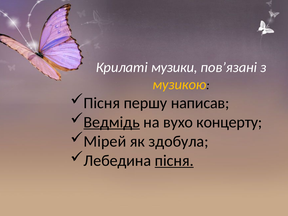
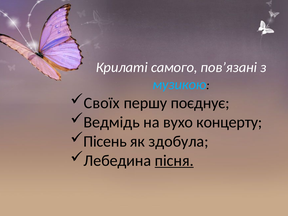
музики: музики -> самого (174, 67)
музикою colour: yellow -> light blue (179, 85)
Пісня: Пісня -> Своїх (102, 103)
написав: написав -> поєднує (200, 103)
Ведмідь underline: present -> none (112, 122)
Мірей: Мірей -> Пісень (105, 141)
